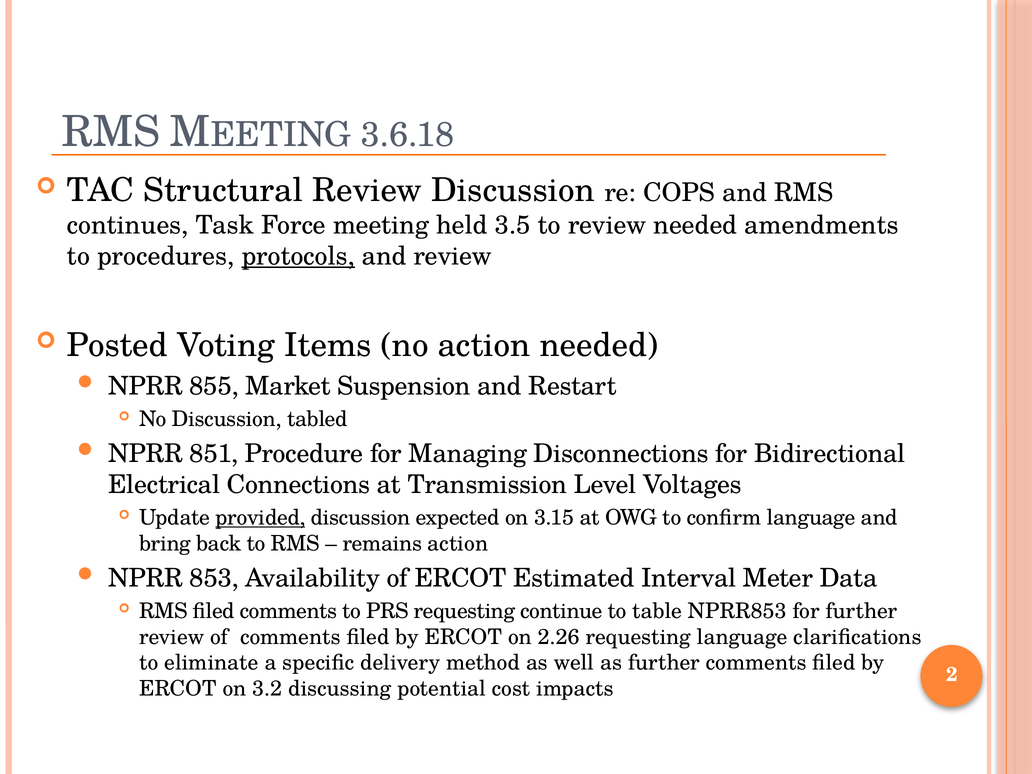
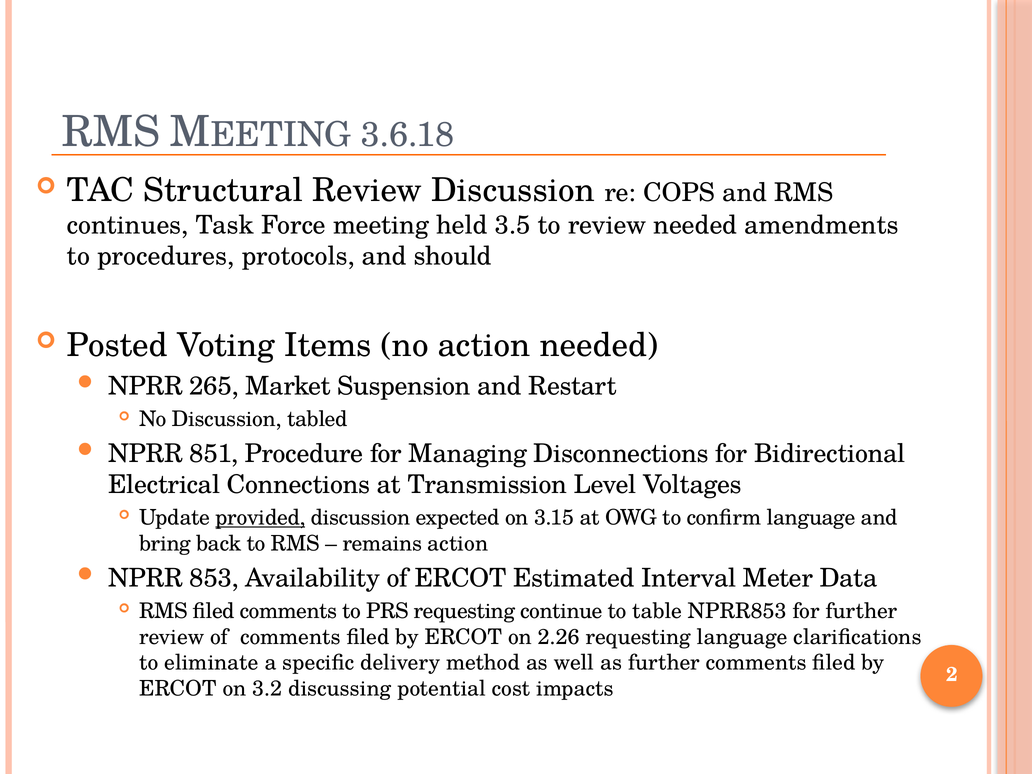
protocols underline: present -> none (298, 256)
and review: review -> should (453, 256)
855: 855 -> 265 (214, 386)
